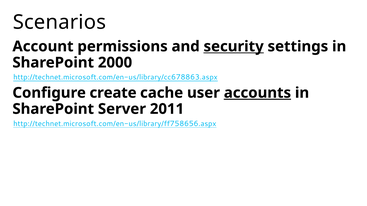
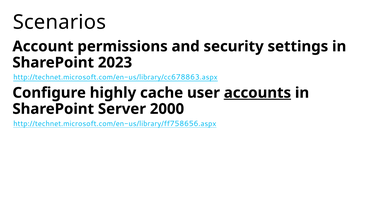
security underline: present -> none (234, 46)
2000: 2000 -> 2023 (115, 63)
create: create -> highly (113, 93)
2011: 2011 -> 2000 (167, 109)
